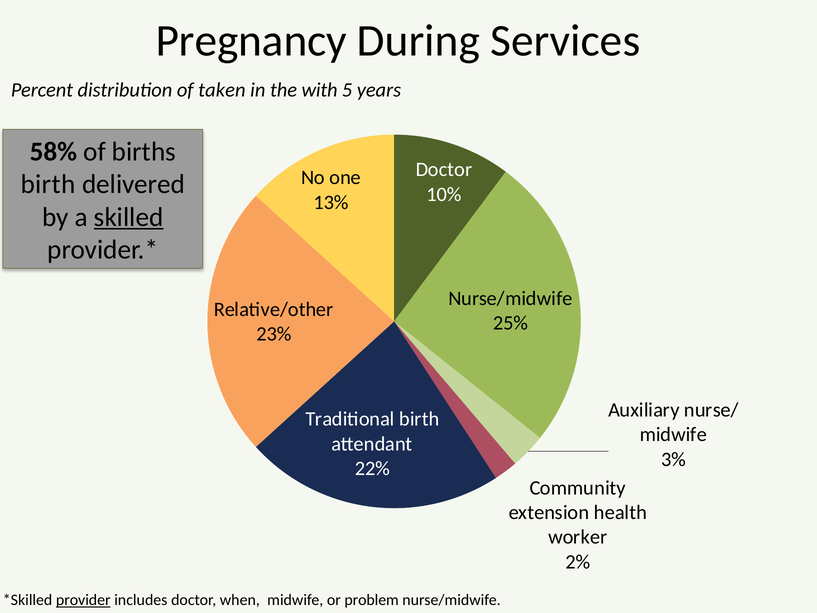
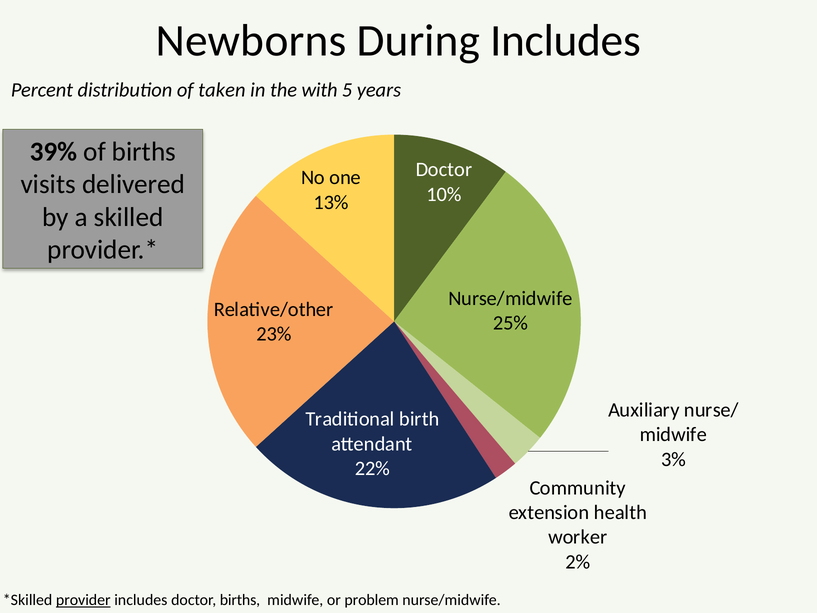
Pregnancy: Pregnancy -> Newborns (251, 41)
During Services: Services -> Includes (565, 41)
58%: 58% -> 39% (53, 152)
birth: birth -> visits (48, 184)
skilled underline: present -> none (129, 217)
doctor when: when -> births (240, 600)
